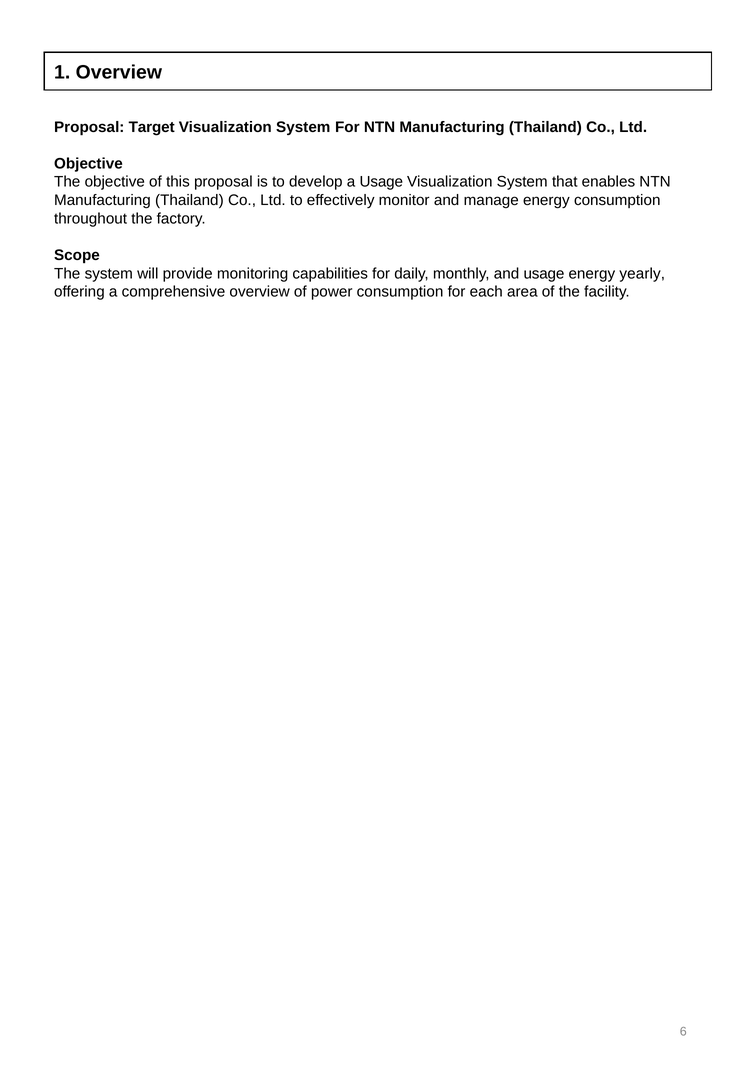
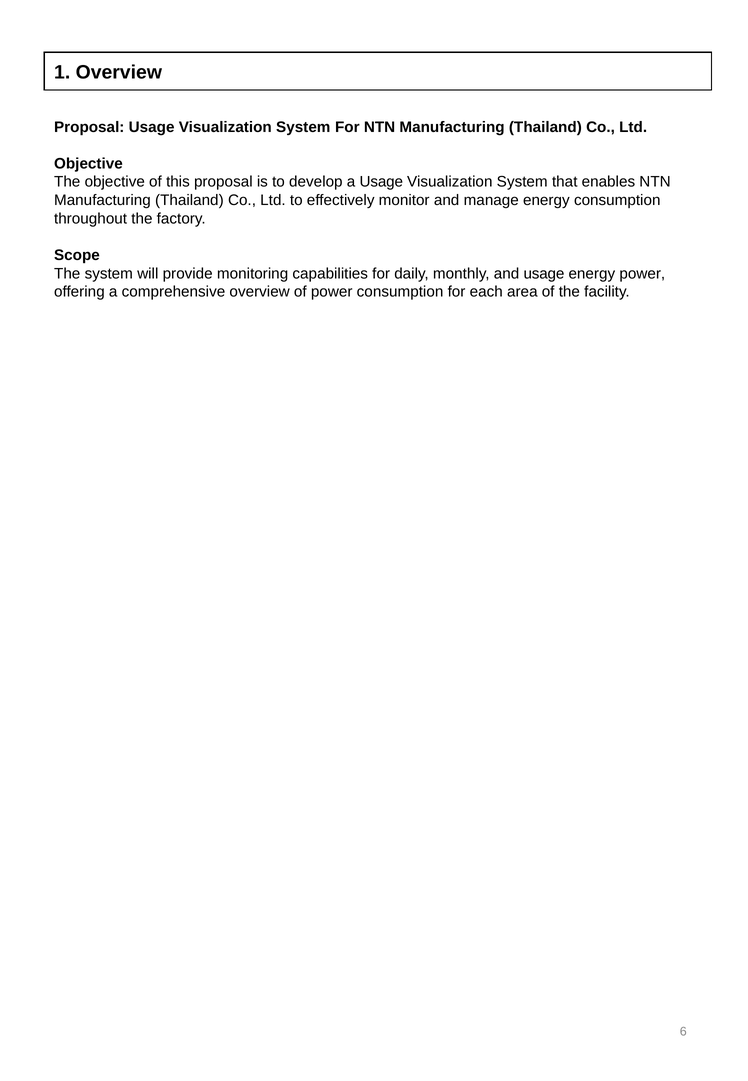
Proposal Target: Target -> Usage (152, 127)
energy yearly: yearly -> power (642, 273)
